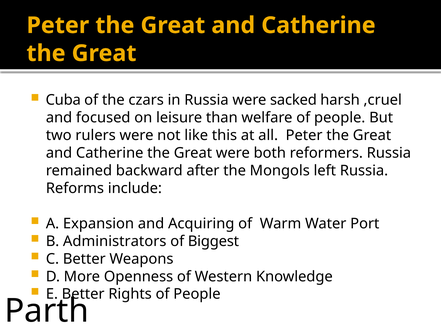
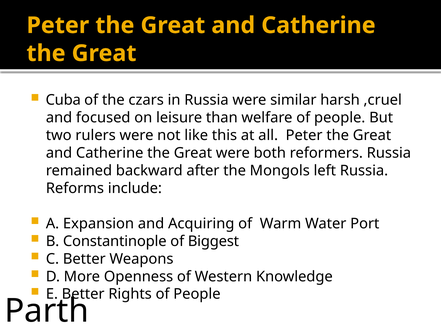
sacked: sacked -> similar (293, 100)
Administrators: Administrators -> Constantinople (115, 241)
